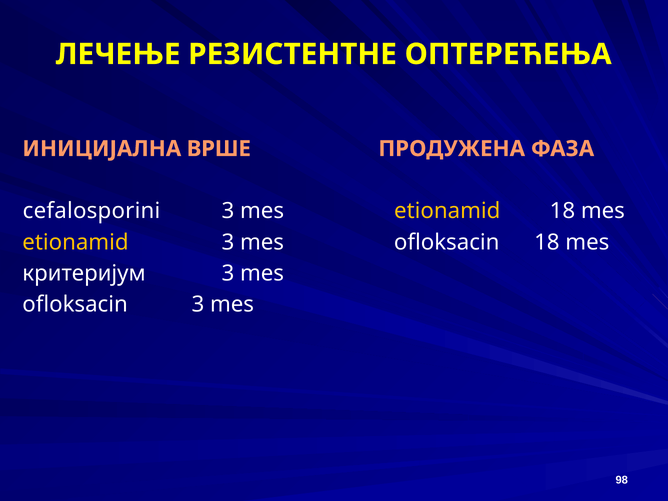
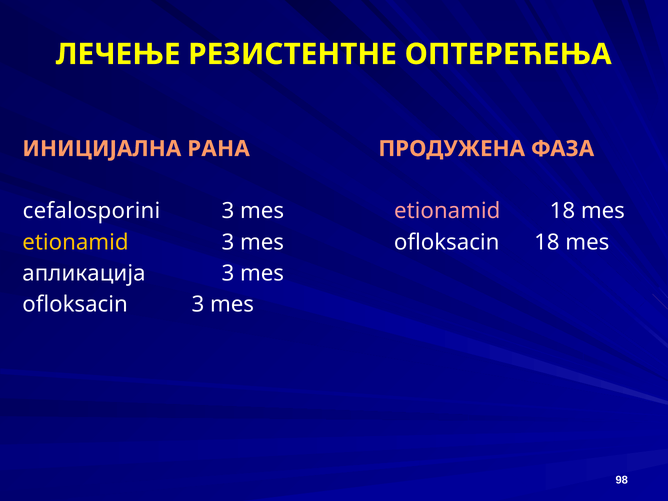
ВРШЕ: ВРШЕ -> РАНА (219, 149)
etionamid colour: yellow -> pink (447, 211)
критеријум: критеријум -> апликација (84, 273)
